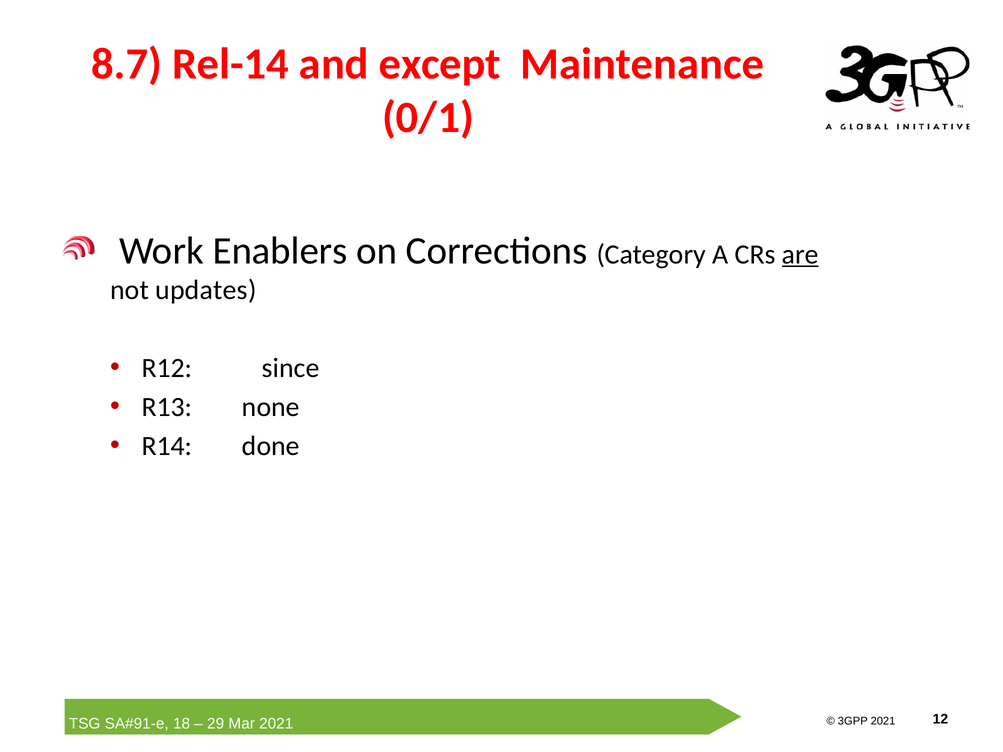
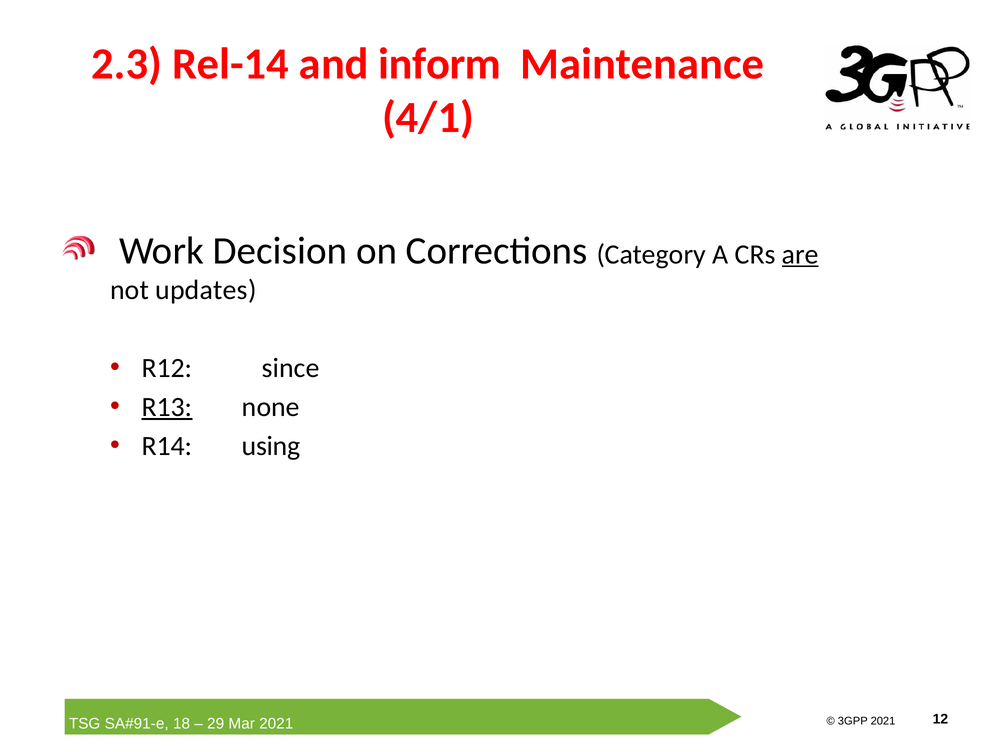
8.7: 8.7 -> 2.3 (127, 64)
except: except -> inform (440, 64)
0/1: 0/1 -> 4/1 (428, 118)
Enablers: Enablers -> Decision (280, 251)
R13 underline: none -> present (167, 407)
done: done -> using (271, 446)
